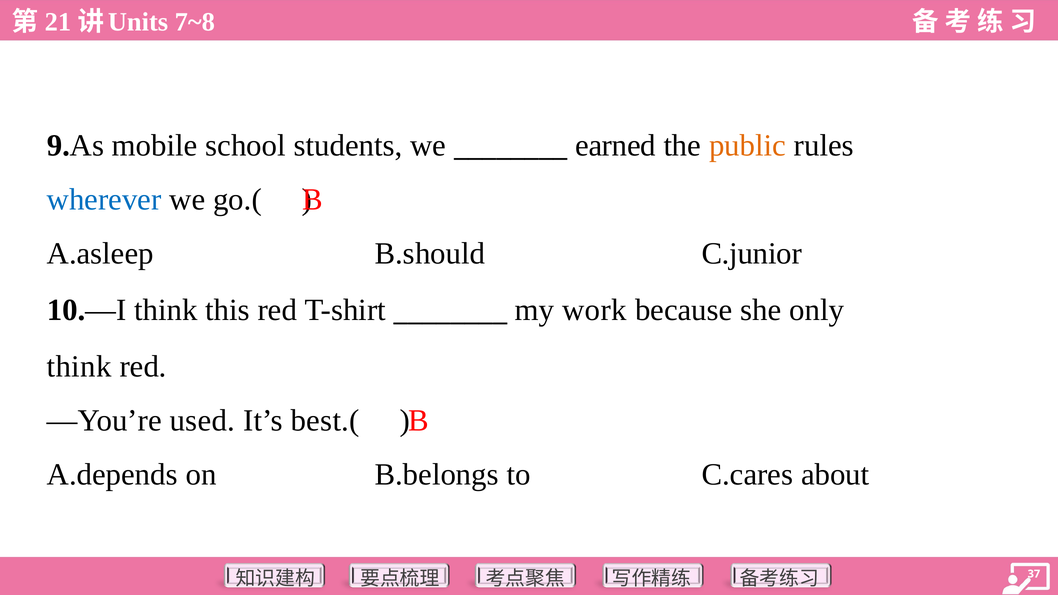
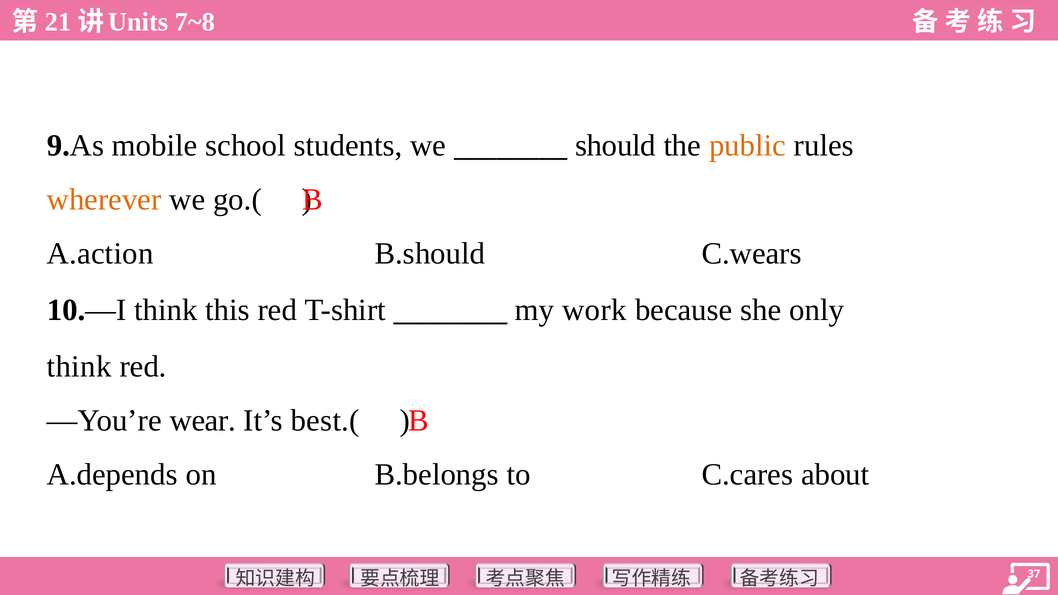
earned: earned -> should (616, 146)
wherever colour: blue -> orange (104, 200)
A.asleep: A.asleep -> A.action (100, 253)
C.junior: C.junior -> C.wears (752, 253)
used: used -> wear (203, 420)
